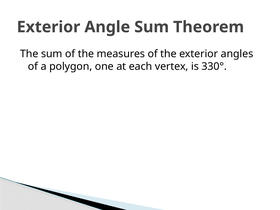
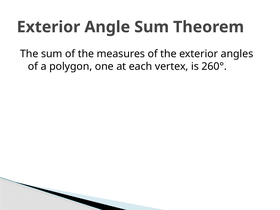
330°: 330° -> 260° (214, 66)
